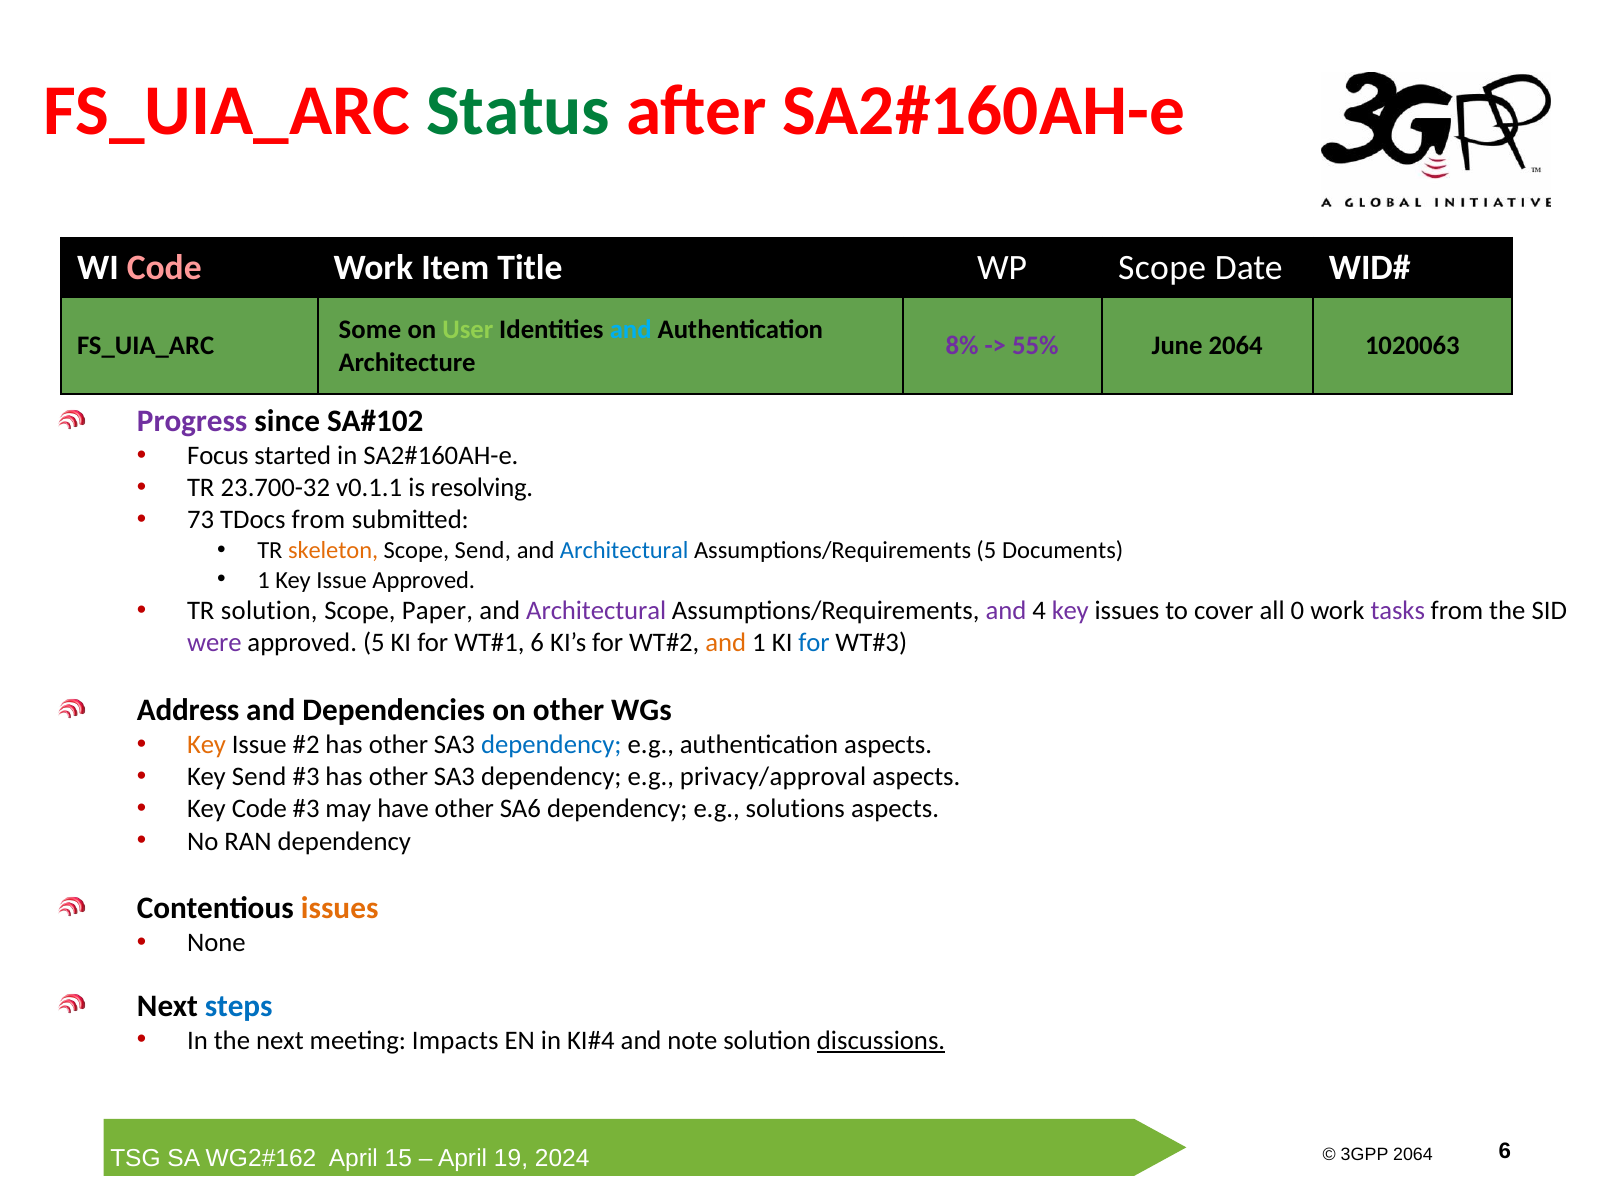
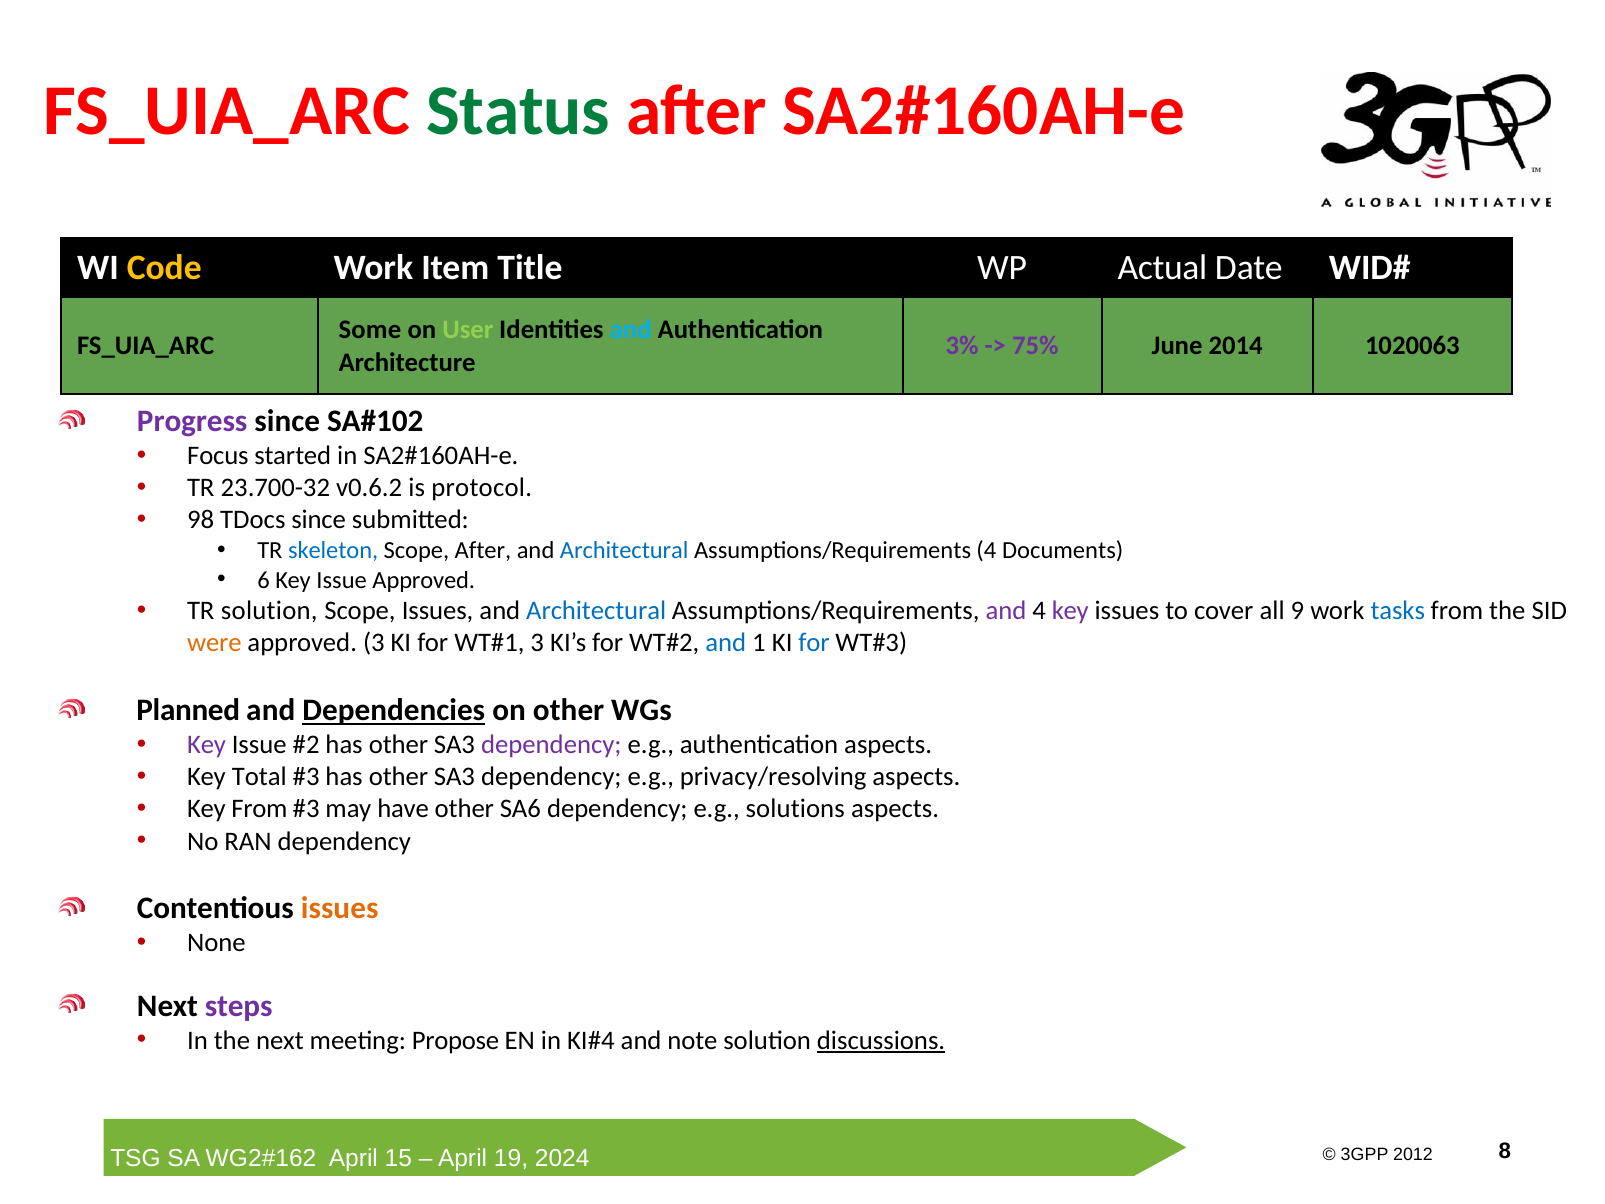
Code colour: pink -> yellow (164, 268)
WP Scope: Scope -> Actual (1162, 268)
8%: 8% -> 3% (962, 346)
55%: 55% -> 75% (1035, 346)
June 2064: 2064 -> 2014 (1236, 346)
v0.1.1: v0.1.1 -> v0.6.2 (369, 488)
resolving: resolving -> protocol (482, 488)
73: 73 -> 98 (201, 520)
TDocs from: from -> since (319, 520)
skeleton colour: orange -> blue (333, 551)
Scope Send: Send -> After (483, 551)
Assumptions/Requirements 5: 5 -> 4 (986, 551)
1: 1 -> 6 (264, 580)
Scope Paper: Paper -> Issues (438, 611)
Architectural colour: purple -> blue (596, 611)
0: 0 -> 9 (1297, 611)
tasks colour: purple -> blue (1398, 611)
were colour: purple -> orange (214, 643)
approved 5: 5 -> 3 (374, 643)
6: 6 -> 3 (537, 643)
and colour: orange -> blue (726, 643)
Address: Address -> Planned (188, 710)
Dependencies underline: none -> present (394, 710)
Key colour: orange -> purple (207, 745)
dependency colour: blue -> purple (551, 745)
Key Send: Send -> Total (259, 777)
privacy/approval: privacy/approval -> privacy/resolving (773, 777)
Key Code: Code -> From (259, 809)
steps colour: blue -> purple (239, 1006)
Impacts: Impacts -> Propose (455, 1040)
2064: 2064 -> 2012 (1413, 1154)
2024 6: 6 -> 8 (1505, 1151)
